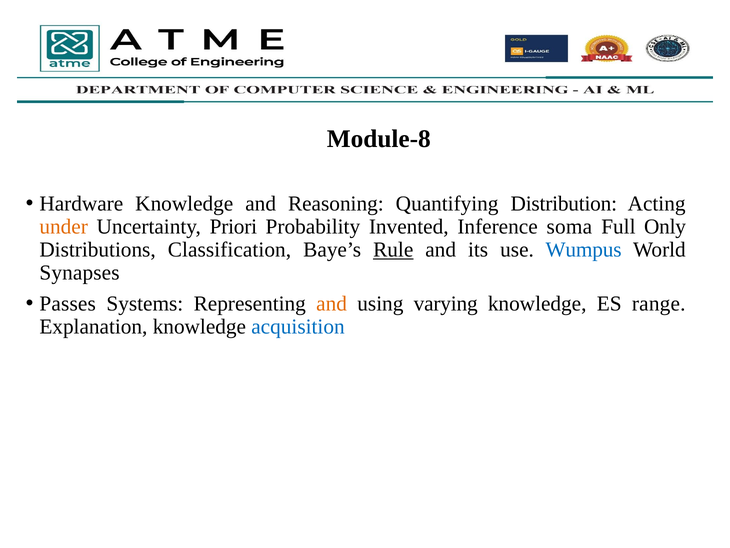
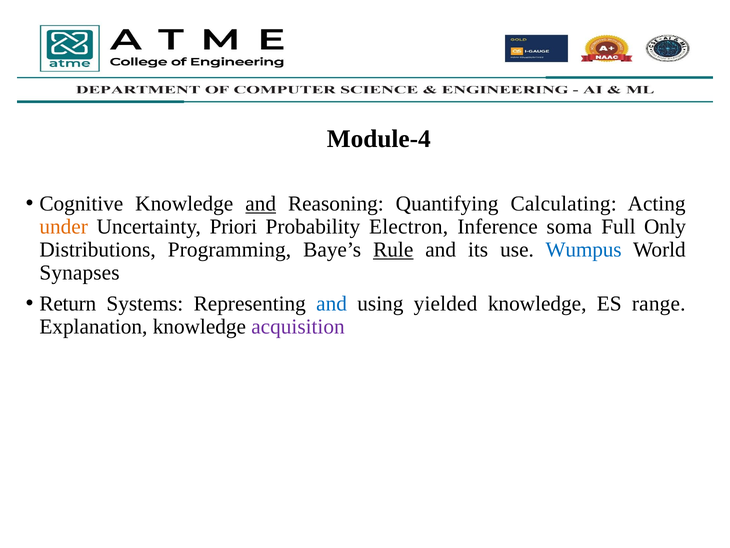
Module-8: Module-8 -> Module-4 (379, 139)
Hardware: Hardware -> Cognitive (81, 204)
and underline: none -> present (261, 204)
Distribution: Distribution -> Calculating (564, 204)
Invented: Invented -> Electron (409, 227)
Classification: Classification -> Programming (229, 250)
Passes: Passes -> Return (68, 303)
and colour: orange -> blue (332, 303)
varying: varying -> yielded (446, 303)
acquisition colour: blue -> purple (298, 326)
